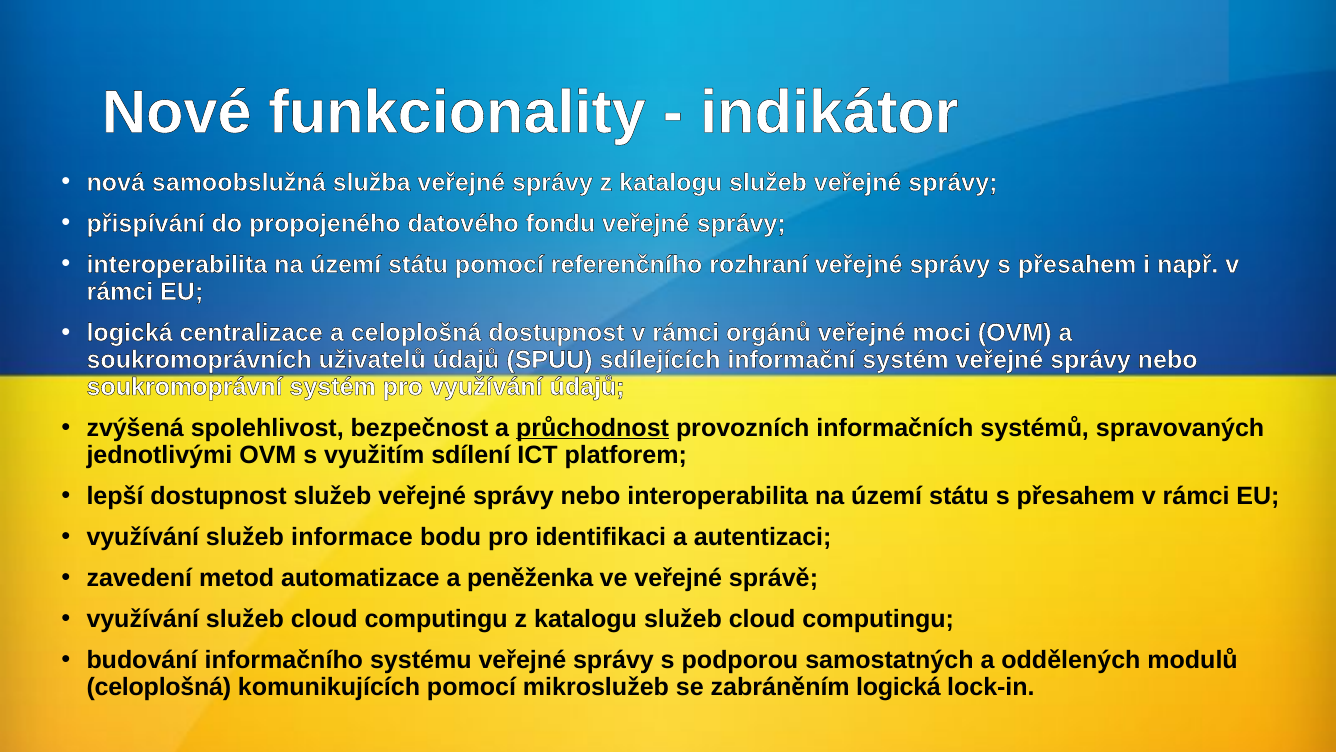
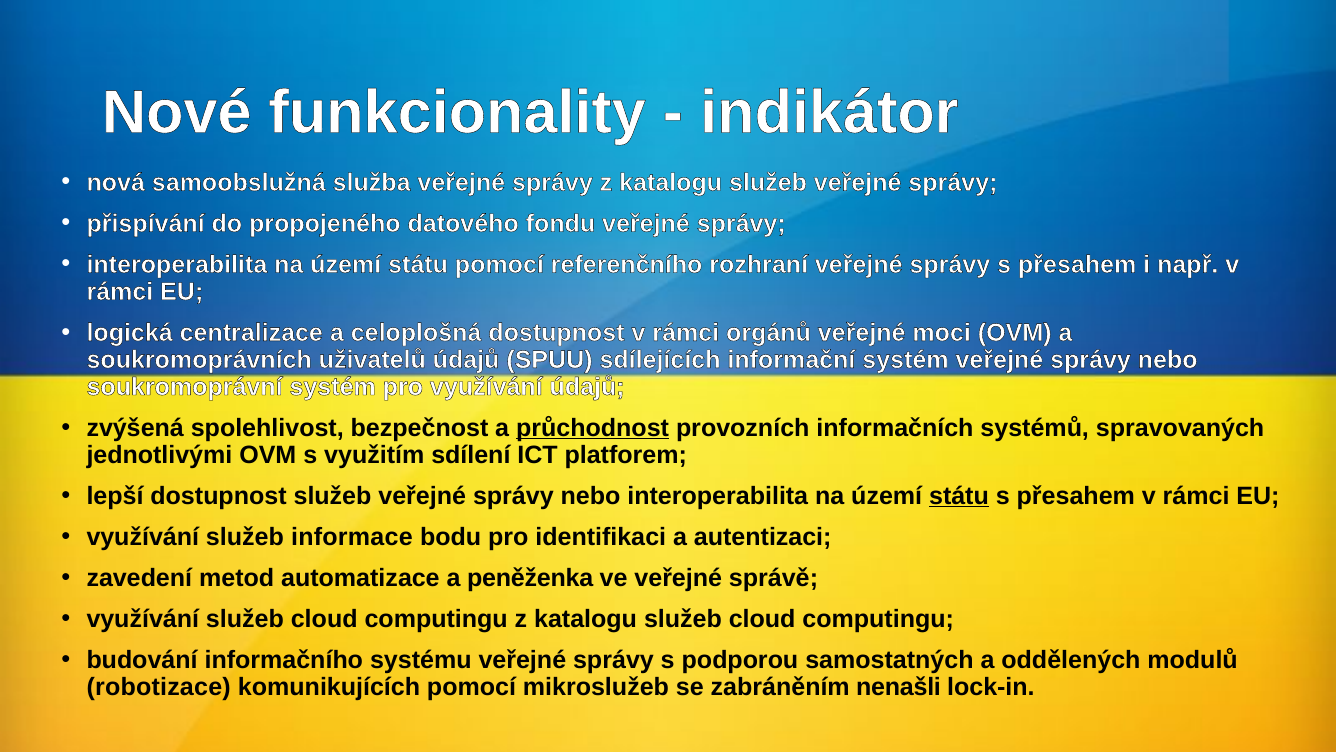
státu underline: none -> present (959, 495)
celoplošná: celoplošná -> robotizace (159, 686)
zabráněním logická: logická -> nenašli (899, 686)
